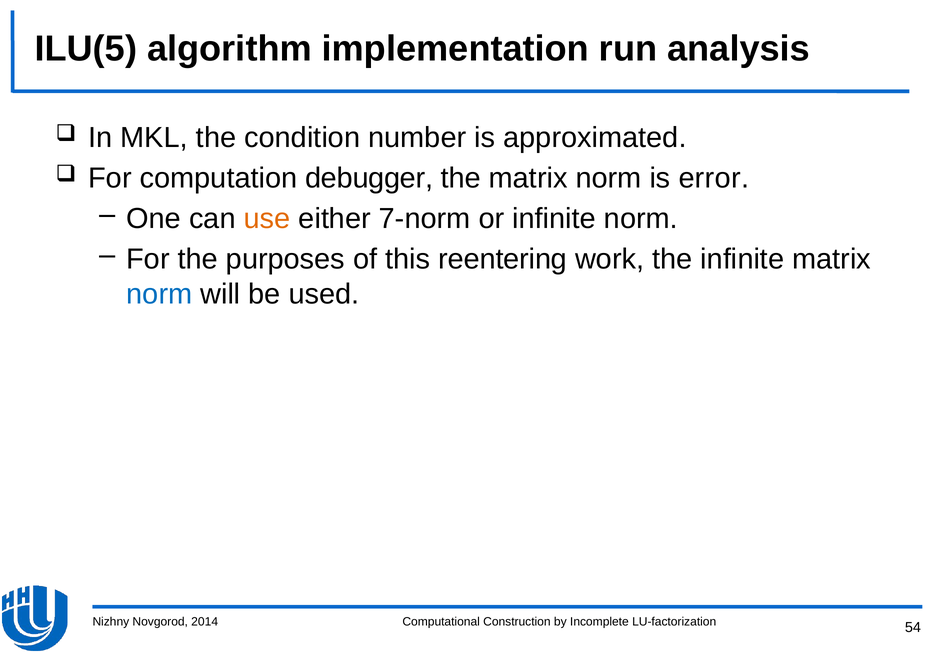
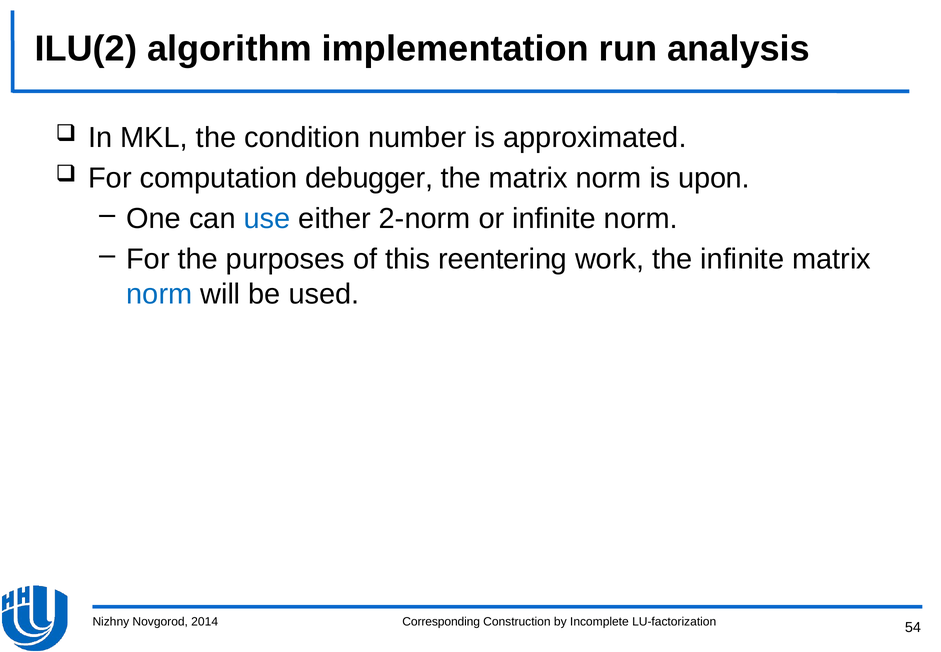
ILU(5: ILU(5 -> ILU(2 (86, 49)
error: error -> upon (714, 178)
use colour: orange -> blue (267, 219)
7-norm: 7-norm -> 2-norm (425, 219)
Computational: Computational -> Corresponding (441, 621)
